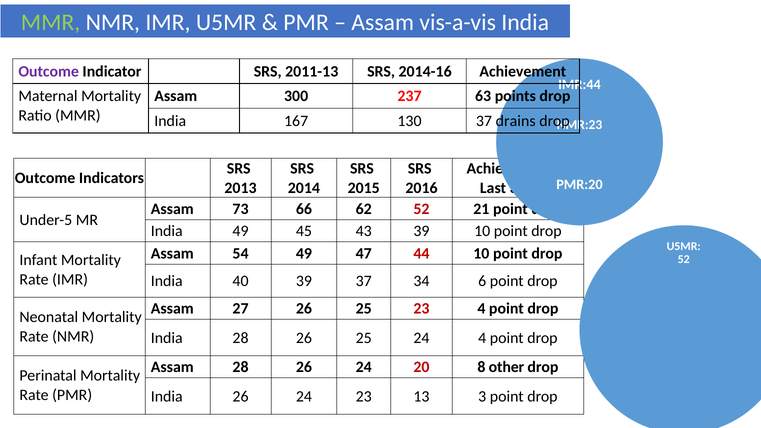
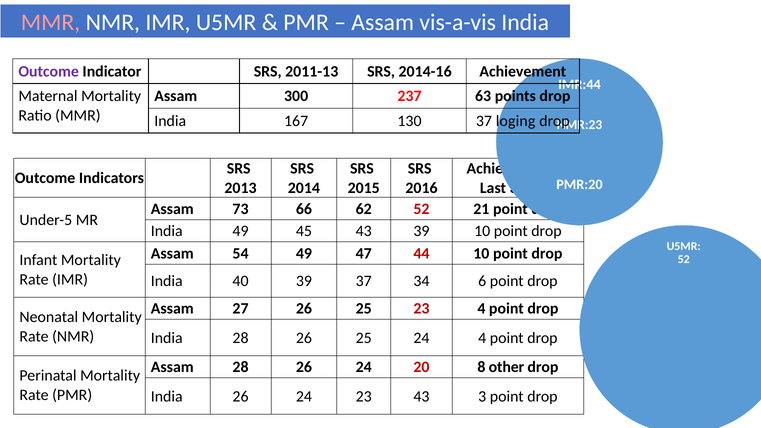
MMR colour: light green -> pink (51, 23)
drains: drains -> loging (516, 121)
23 13: 13 -> 43 (421, 397)
